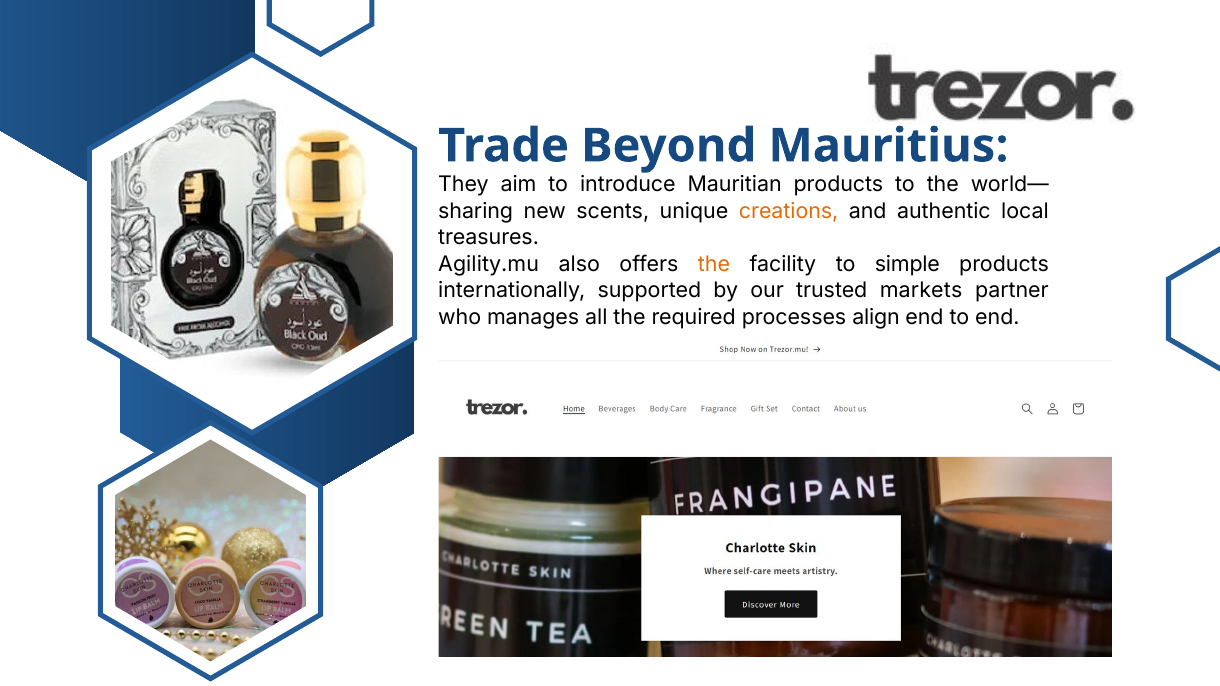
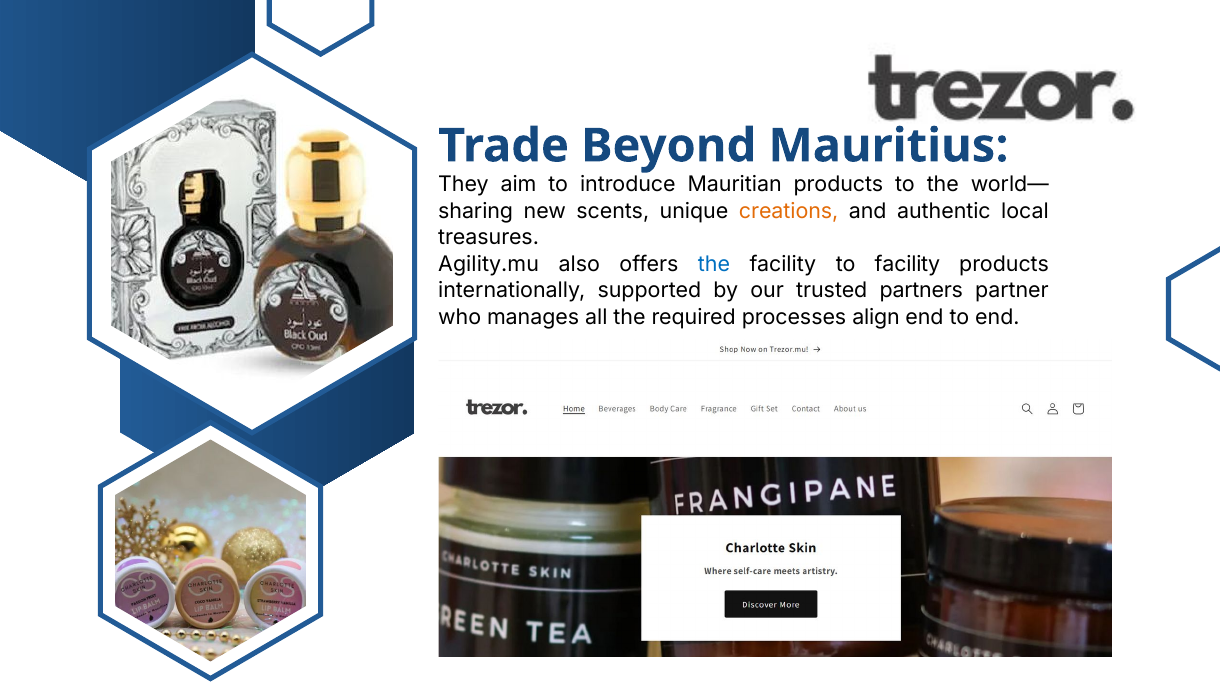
the colour: orange -> blue (714, 264)
to simple: simple -> facility (907, 264)
markets: markets -> partners (921, 291)
